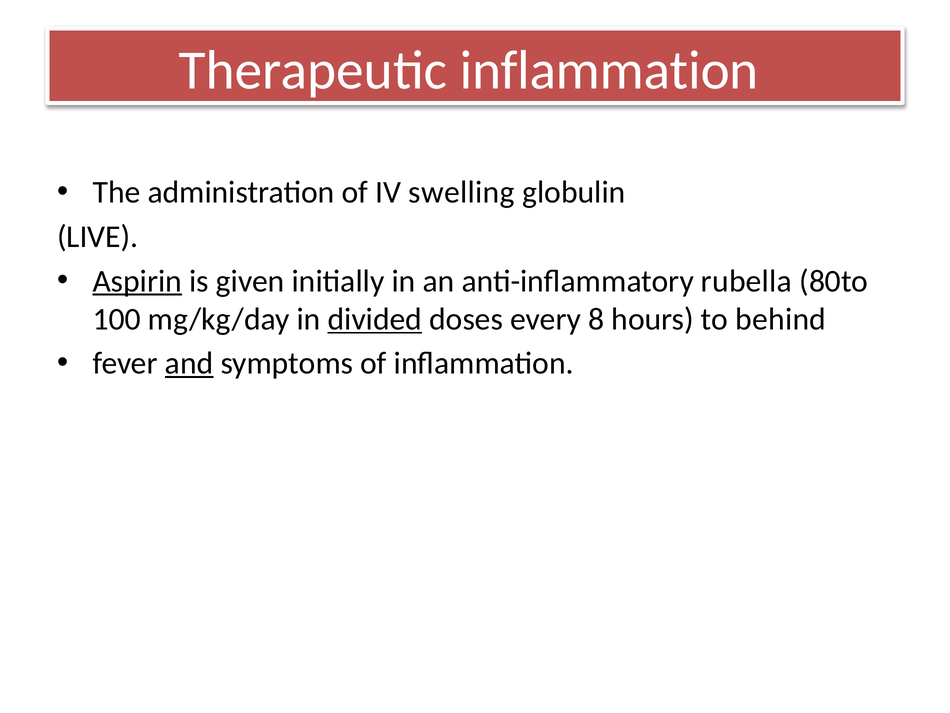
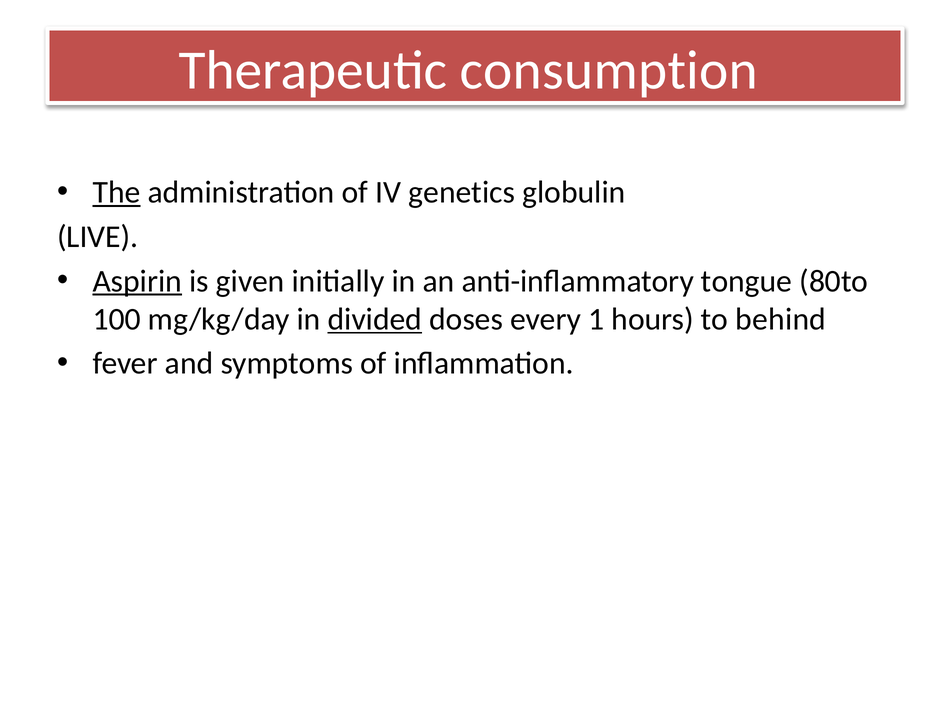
Therapeutic inflammation: inflammation -> consumption (609, 70)
The underline: none -> present (117, 192)
swelling: swelling -> genetics (462, 192)
rubella: rubella -> tongue (747, 281)
8: 8 -> 1 (596, 319)
and underline: present -> none (189, 363)
